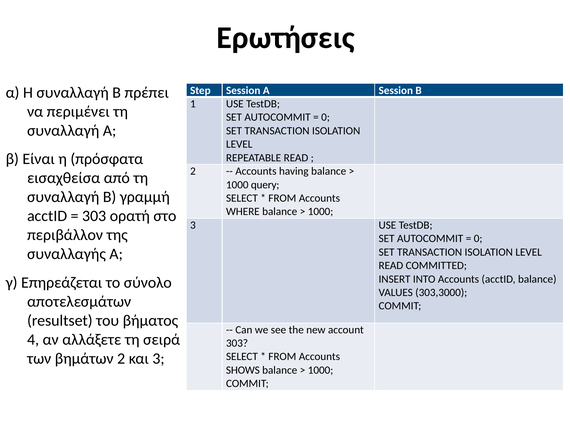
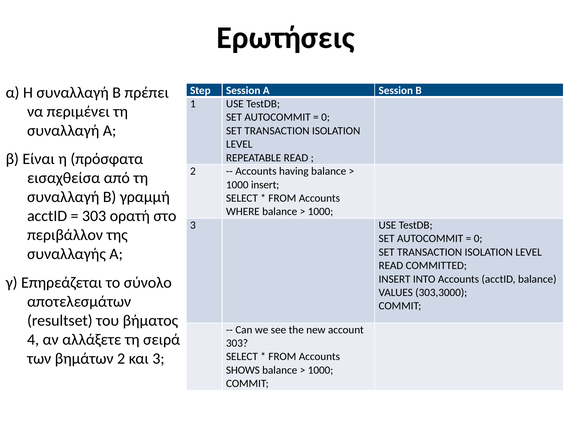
1000 query: query -> insert (265, 185)
